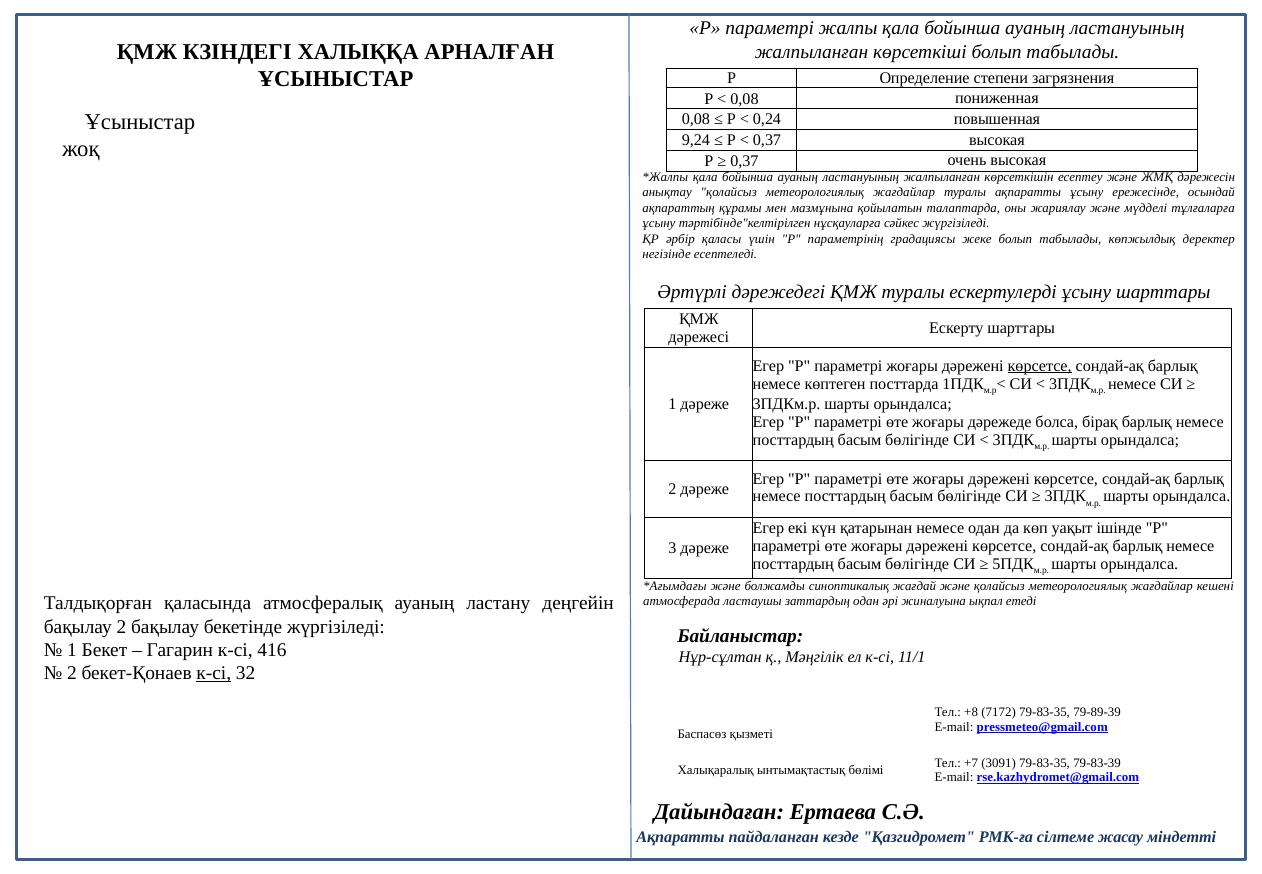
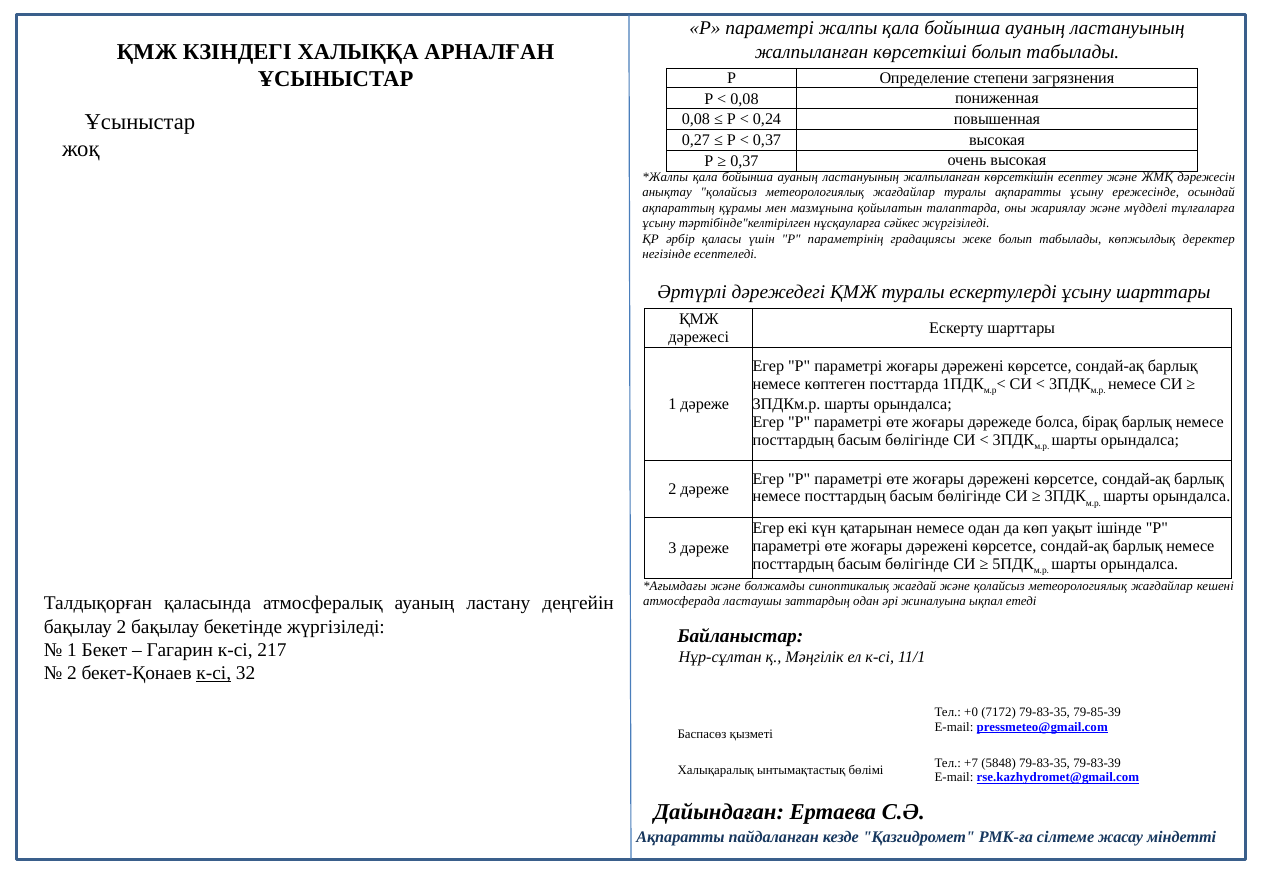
9,24: 9,24 -> 0,27 (696, 140)
көрсетсе underline: present -> none (1040, 366)
416: 416 -> 217 (272, 650)
+8: +8 -> +0 (971, 712)
79-89-39: 79-89-39 -> 79-85-39 (1097, 712)
3091: 3091 -> 5848 (999, 763)
